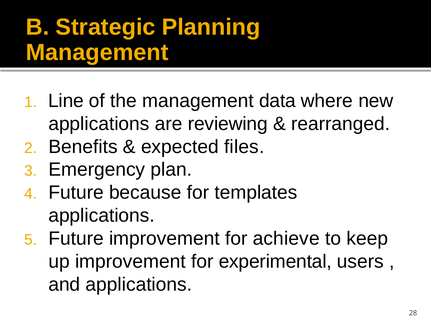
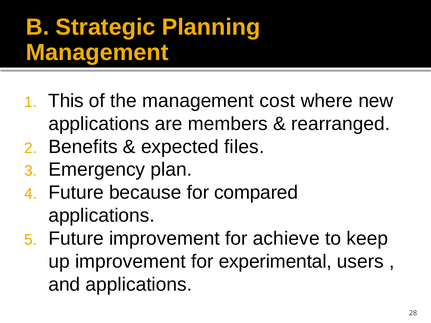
Line: Line -> This (66, 101)
data: data -> cost (277, 101)
reviewing: reviewing -> members (228, 124)
templates: templates -> compared (256, 193)
